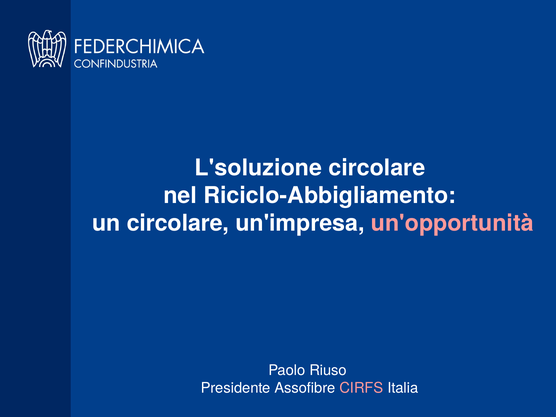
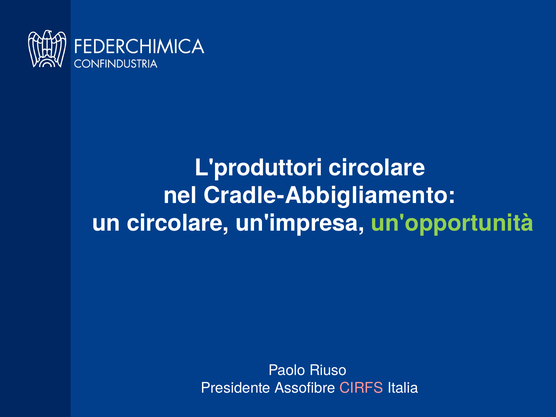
L'soluzione: L'soluzione -> L'produttori (259, 168)
Riciclo-Abbigliamento: Riciclo-Abbigliamento -> Cradle-Abbigliamento (330, 196)
un'opportunità colour: pink -> light green (452, 223)
